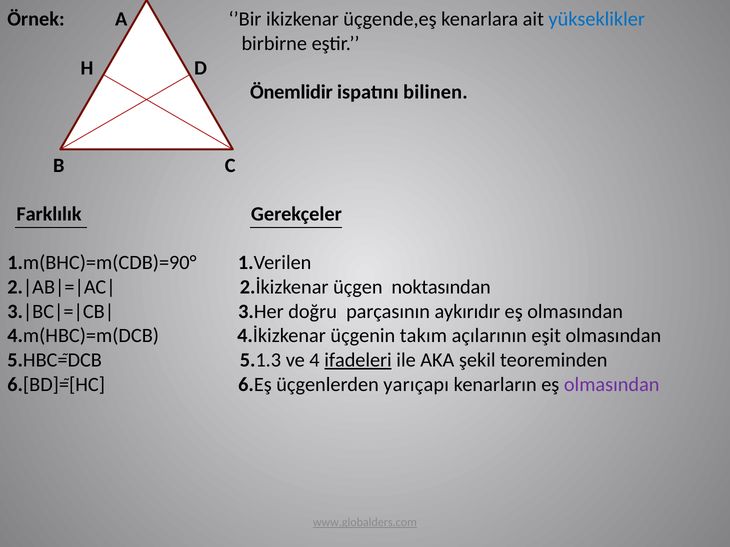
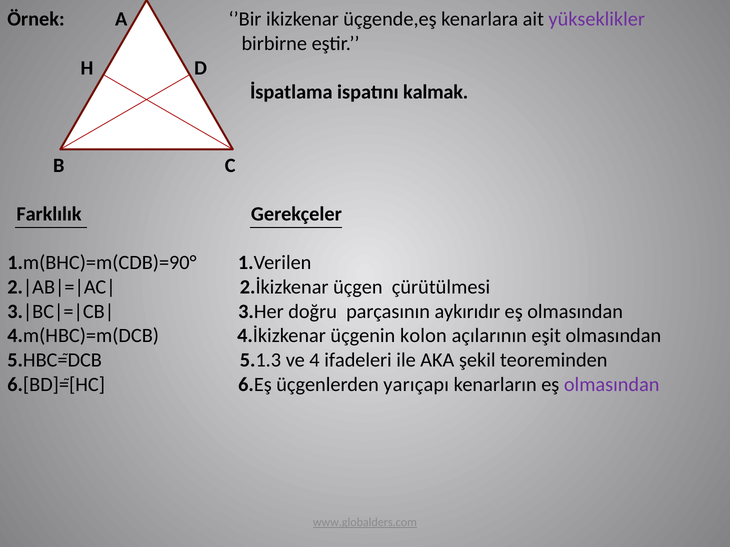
yükseklikler colour: blue -> purple (597, 19)
Önemlidir: Önemlidir -> İspatlama (291, 92)
bilinen: bilinen -> kalmak (436, 92)
noktasından: noktasından -> çürütülmesi (441, 287)
takım: takım -> kolon (423, 336)
ifadeleri underline: present -> none (358, 360)
